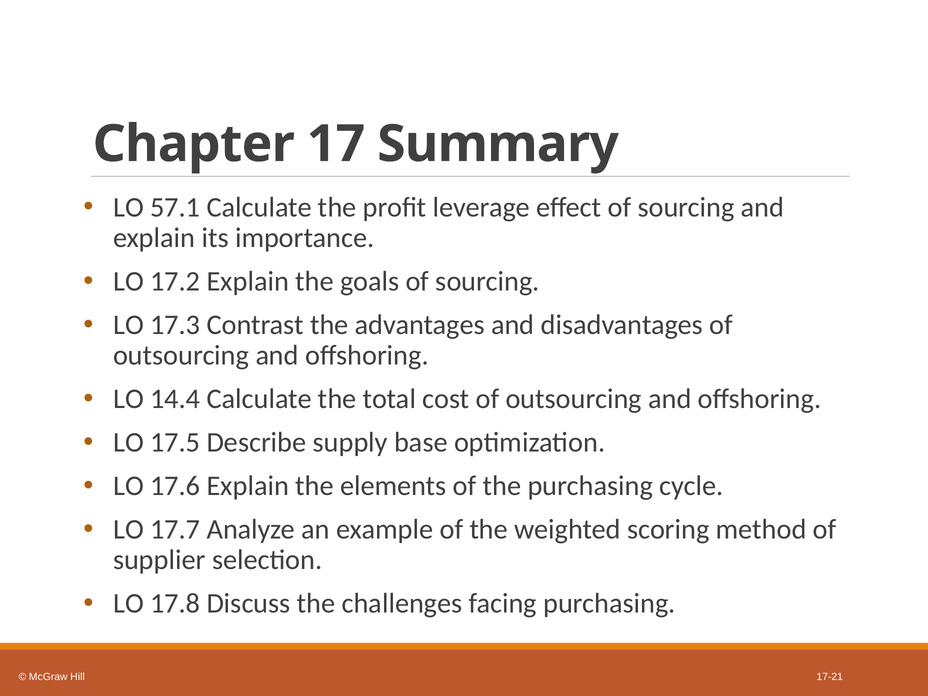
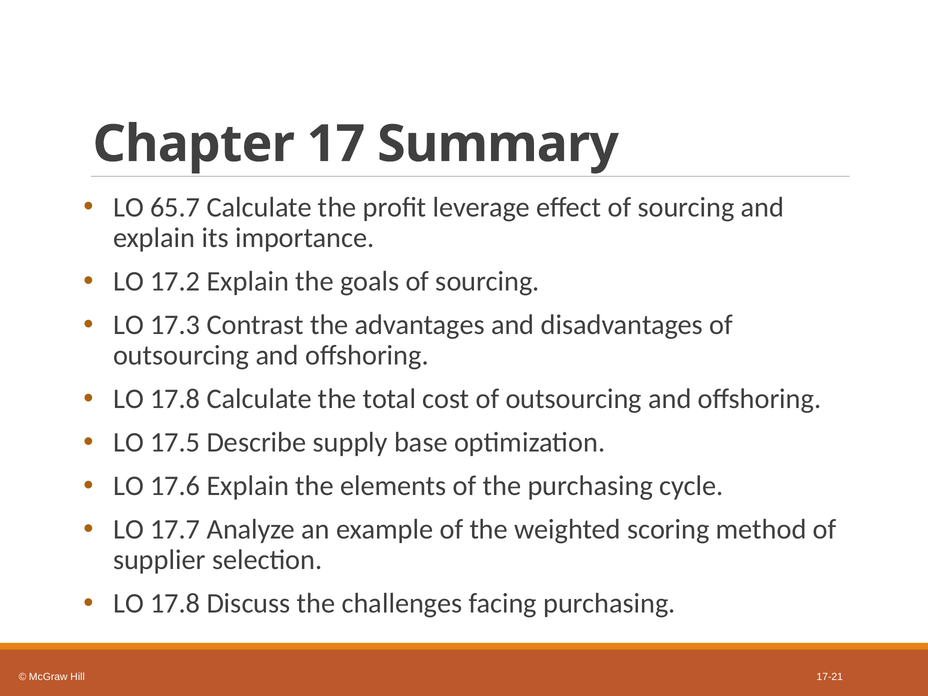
57.1: 57.1 -> 65.7 (175, 207)
14.4: 14.4 -> 17.8 (175, 399)
